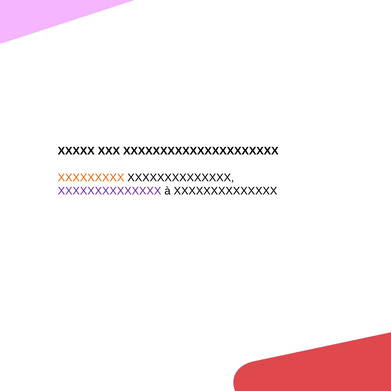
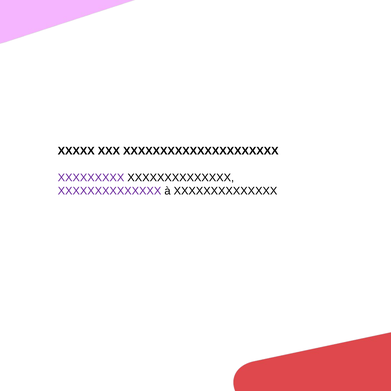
XXXXXXXXX colour: orange -> purple (91, 178)
